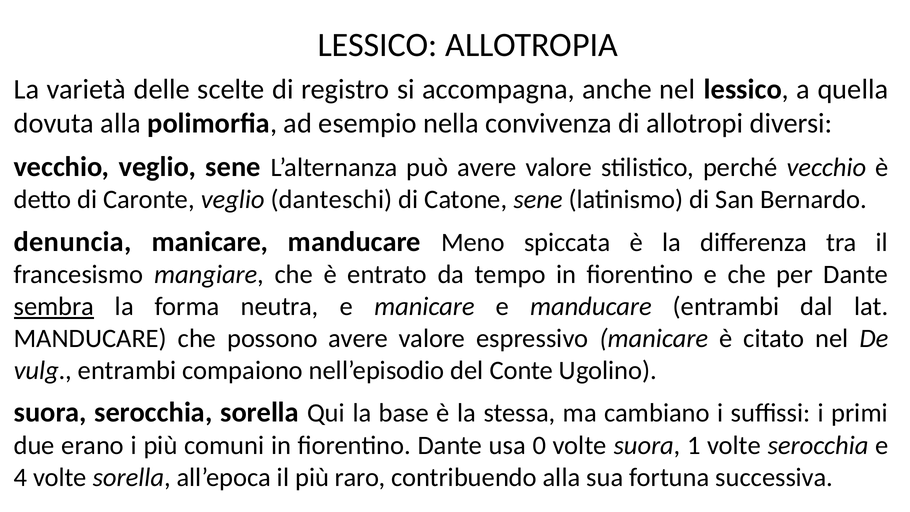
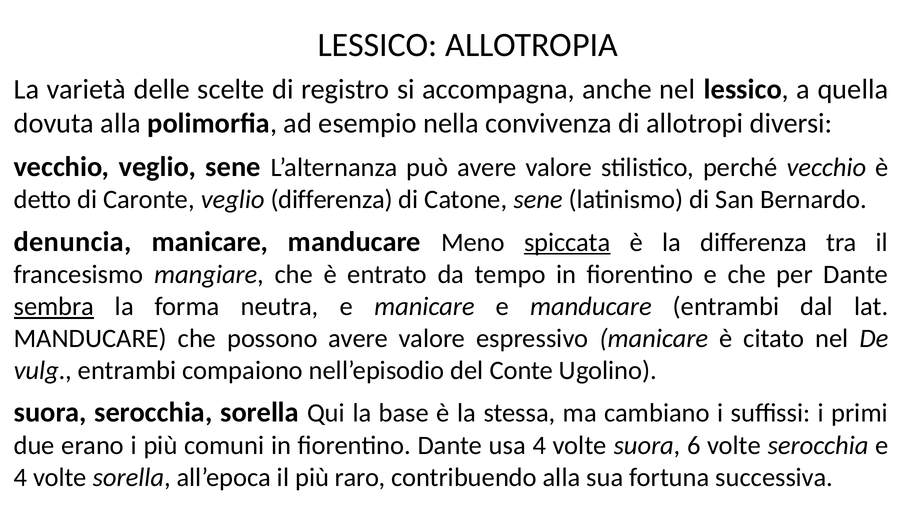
veglio danteschi: danteschi -> differenza (332, 200)
spiccata underline: none -> present (567, 242)
usa 0: 0 -> 4 (539, 445)
1: 1 -> 6 (694, 445)
